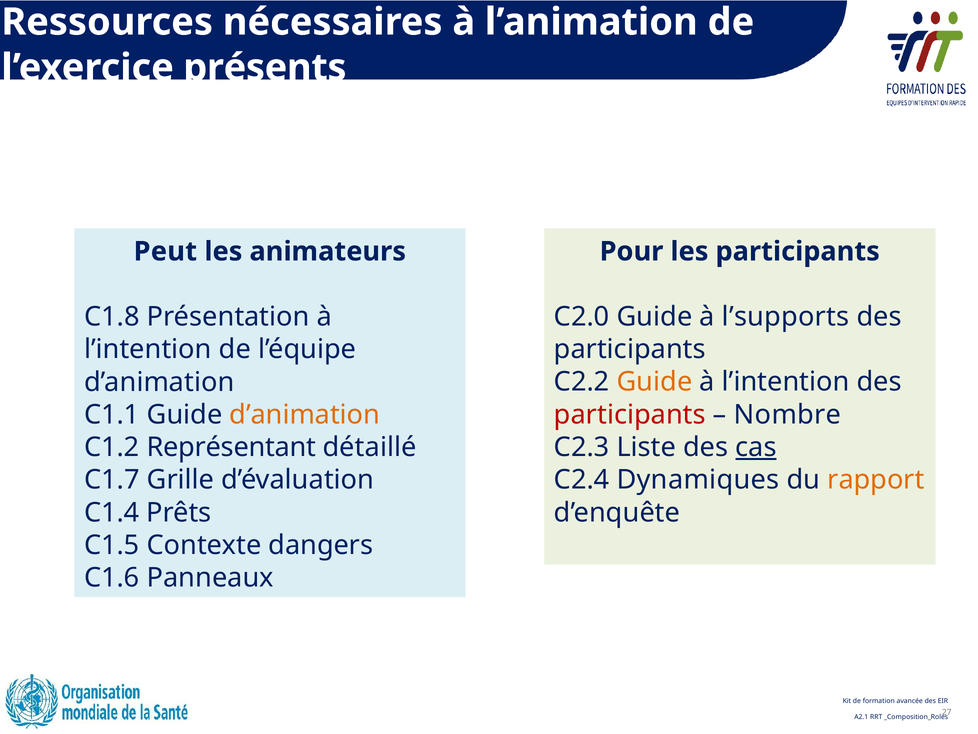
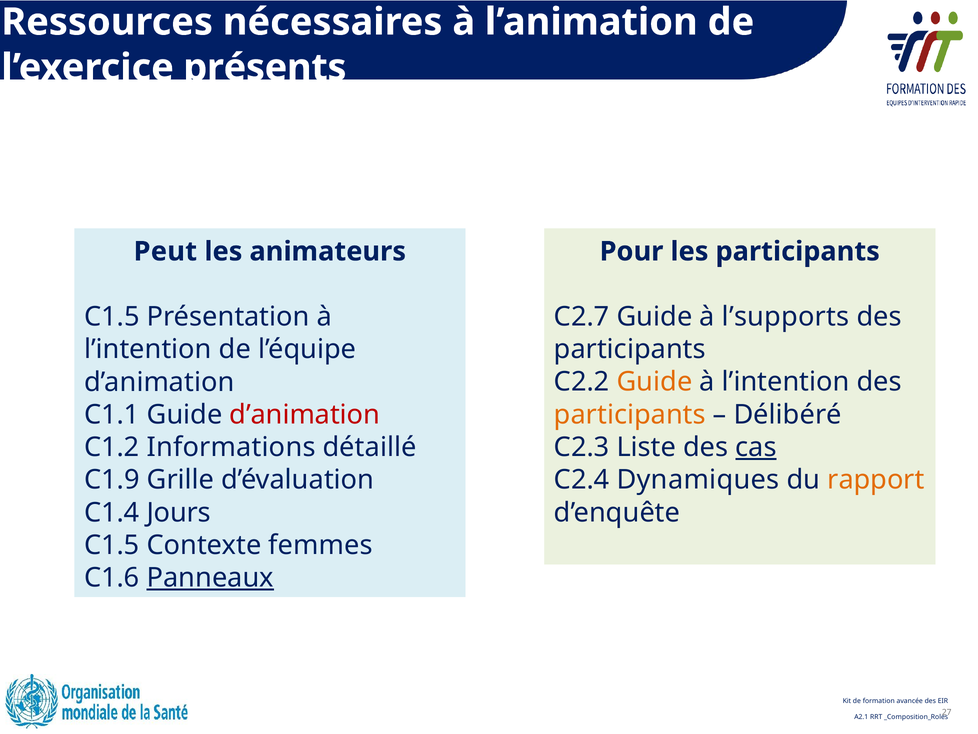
C1.8: C1.8 -> C1.5 (112, 317)
C2.0: C2.0 -> C2.7 (582, 317)
participants colour: red -> orange (630, 414)
Nombre: Nombre -> Délibéré (788, 414)
d’animation colour: orange -> red (305, 414)
Représentant: Représentant -> Informations (231, 447)
C1.7: C1.7 -> C1.9 (112, 480)
Prêts: Prêts -> Jours (179, 512)
dangers: dangers -> femmes (321, 545)
Panneaux underline: none -> present (210, 577)
